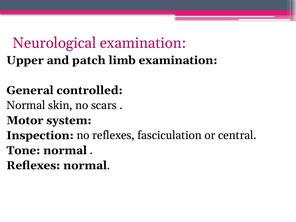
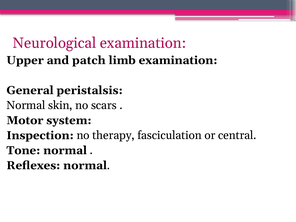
controlled: controlled -> peristalsis (90, 90)
no reflexes: reflexes -> therapy (113, 135)
